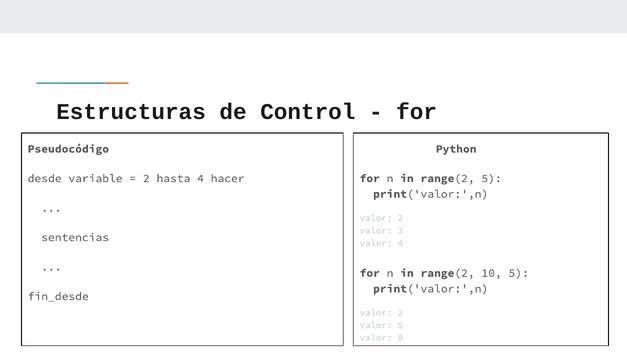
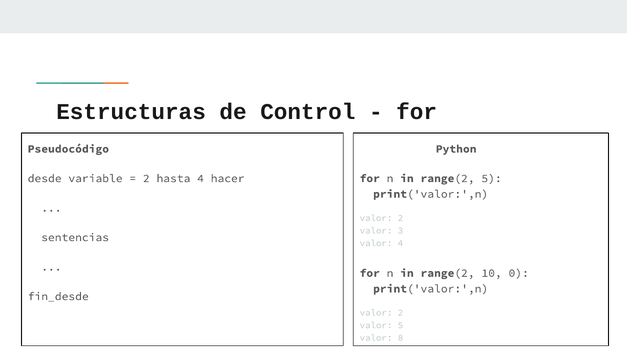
10 5: 5 -> 0 (519, 274)
